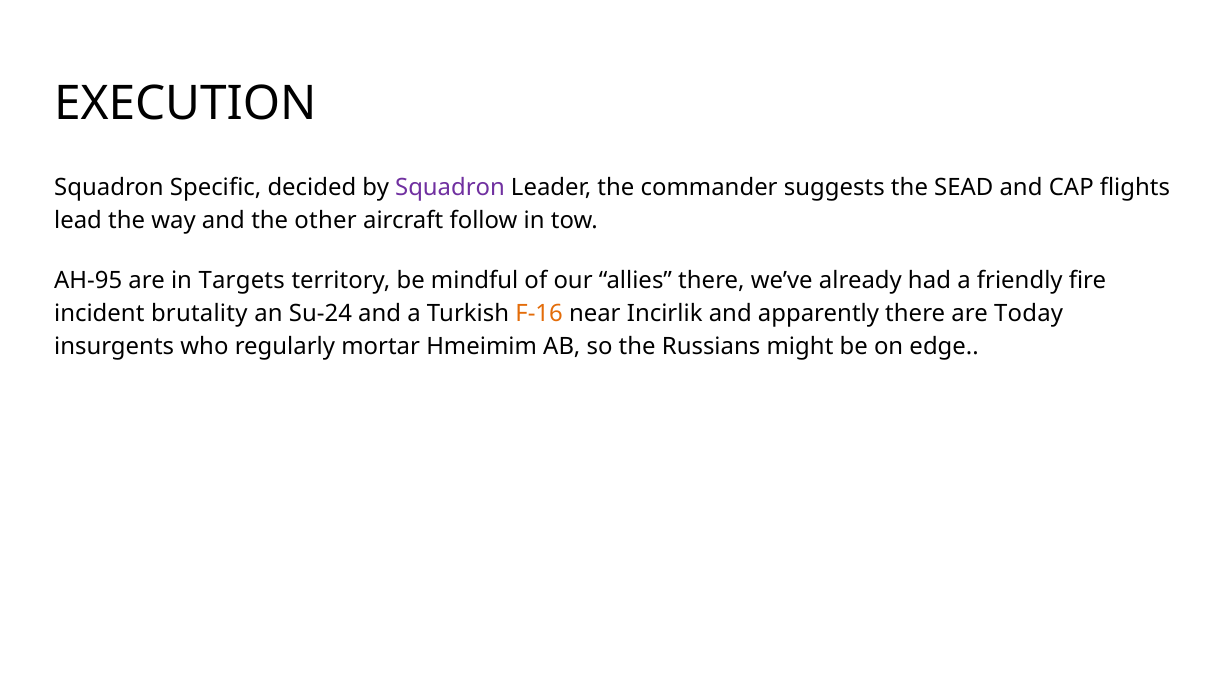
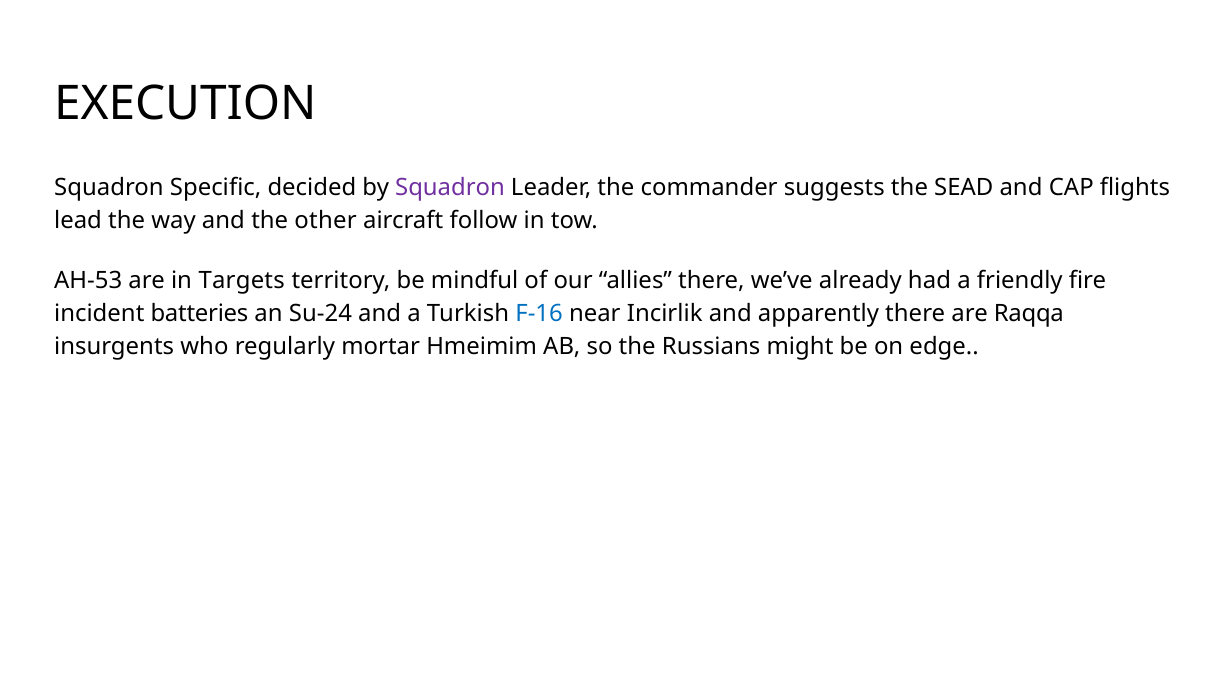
AH-95: AH-95 -> AH-53 (88, 281)
brutality: brutality -> batteries (199, 314)
F-16 colour: orange -> blue (539, 314)
Today: Today -> Raqqa (1029, 314)
